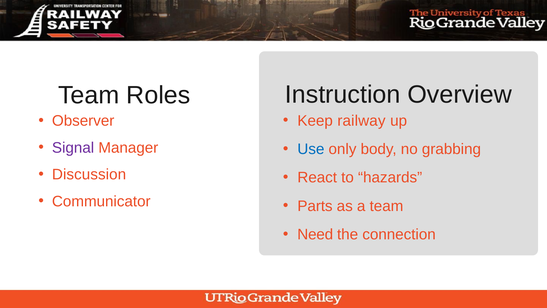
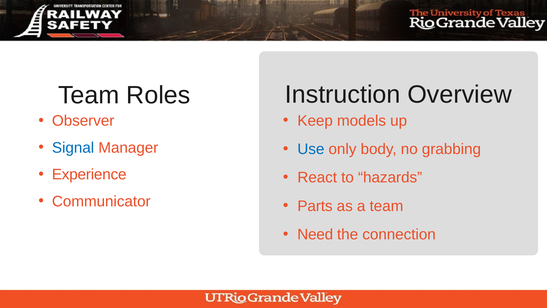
railway: railway -> models (362, 121)
Signal colour: purple -> blue (73, 148)
Discussion: Discussion -> Experience (89, 174)
